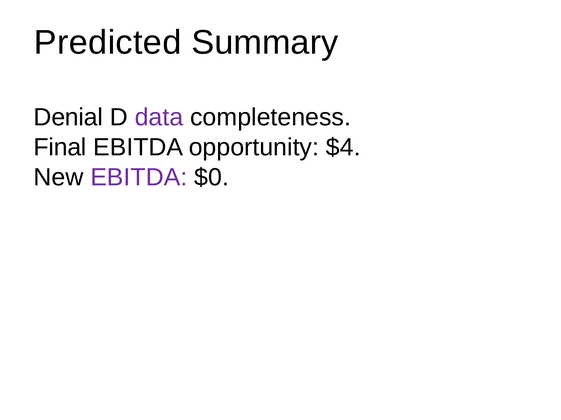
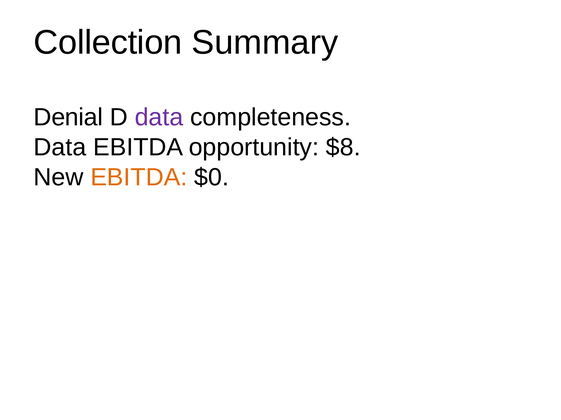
Predicted: Predicted -> Collection (108, 43)
Final: Final -> Data (60, 148)
$4: $4 -> $8 (343, 148)
EBITDA colour: purple -> orange (139, 177)
